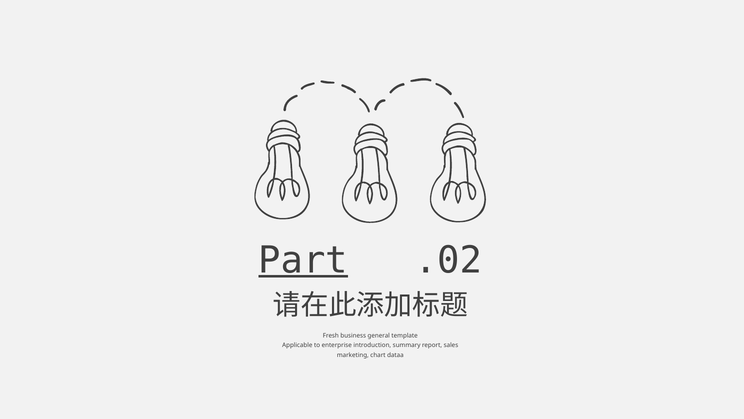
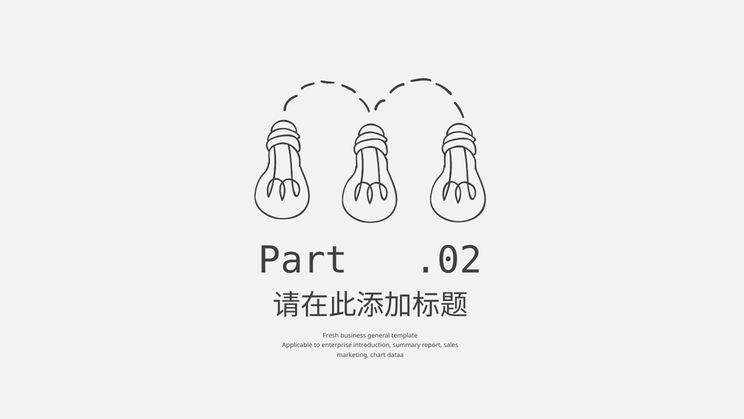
Part underline: present -> none (303, 260)
